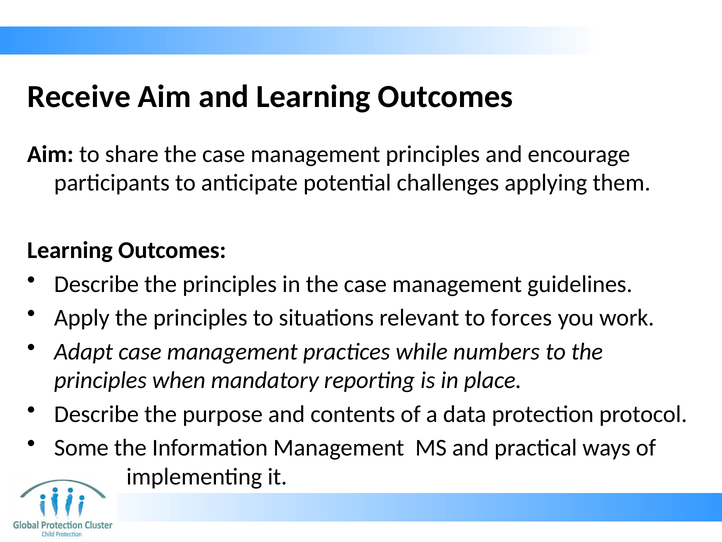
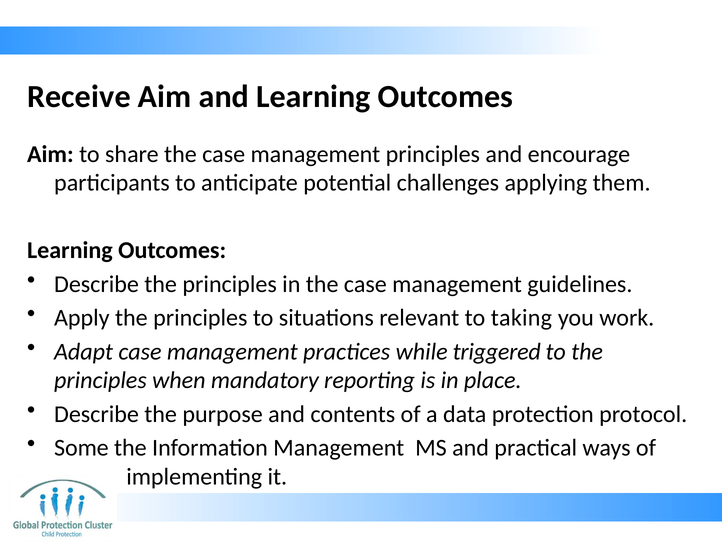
forces: forces -> taking (521, 318)
numbers: numbers -> triggered (497, 351)
